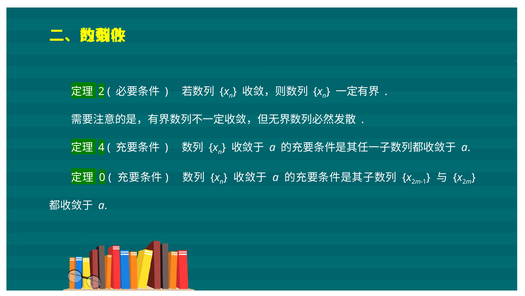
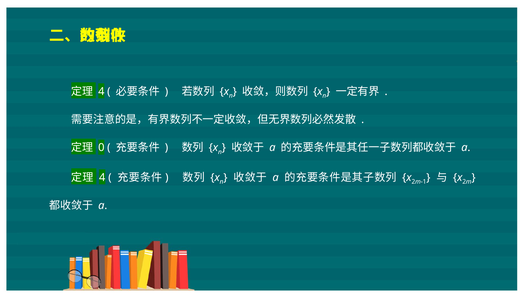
2: 2 -> 4 (101, 91)
4: 4 -> 0 (101, 147)
0: 0 -> 4 (102, 177)
